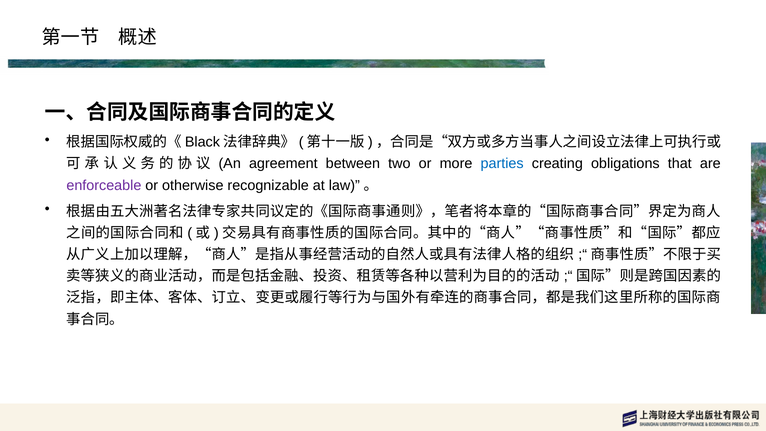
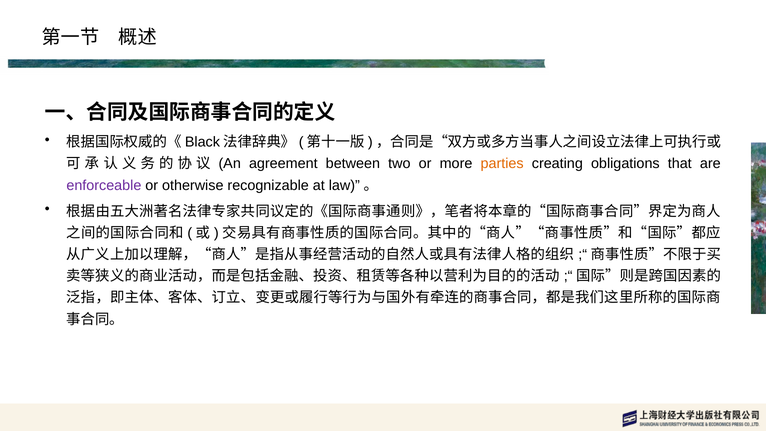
parties colour: blue -> orange (502, 164)
